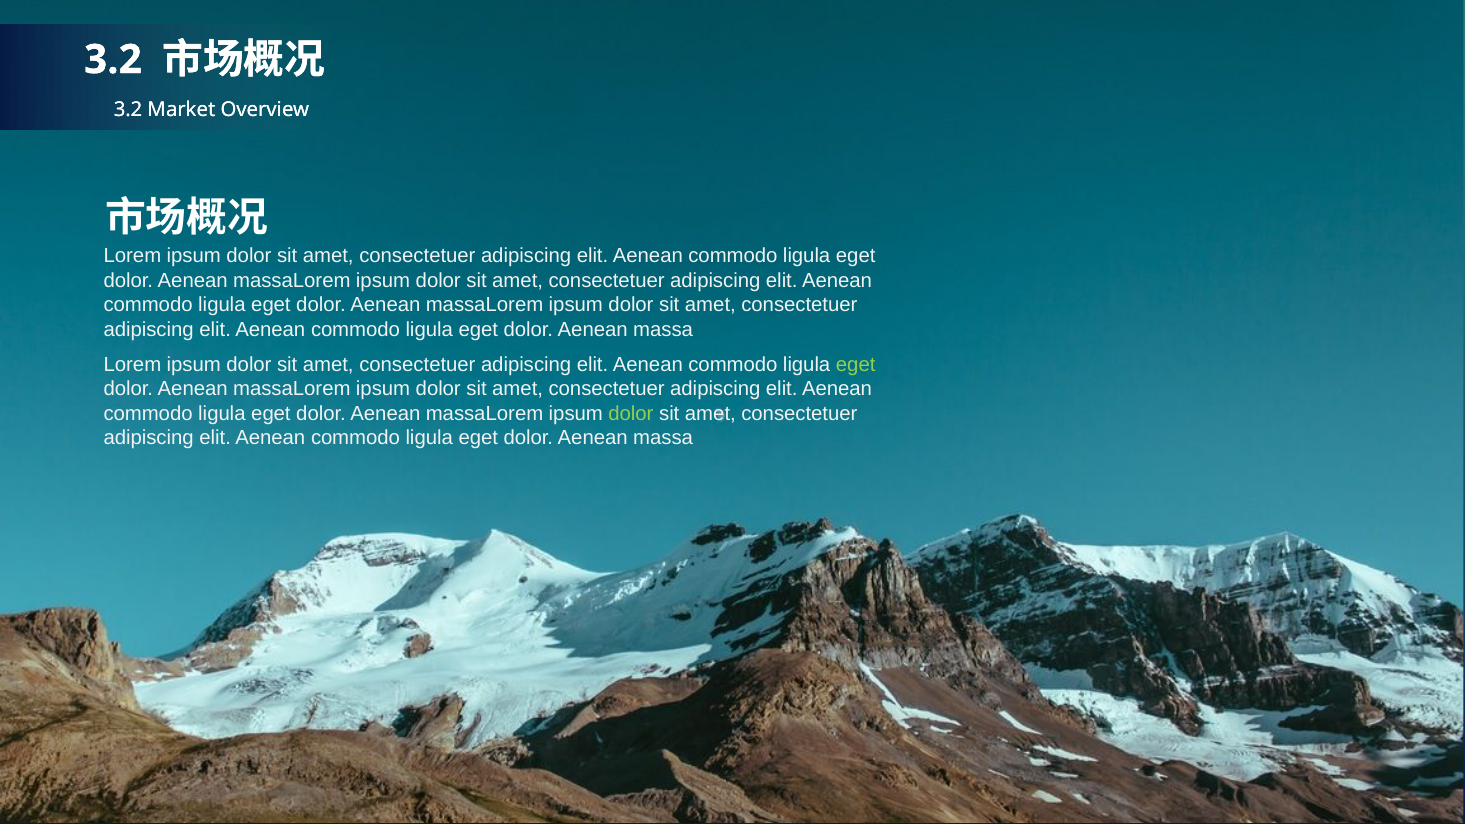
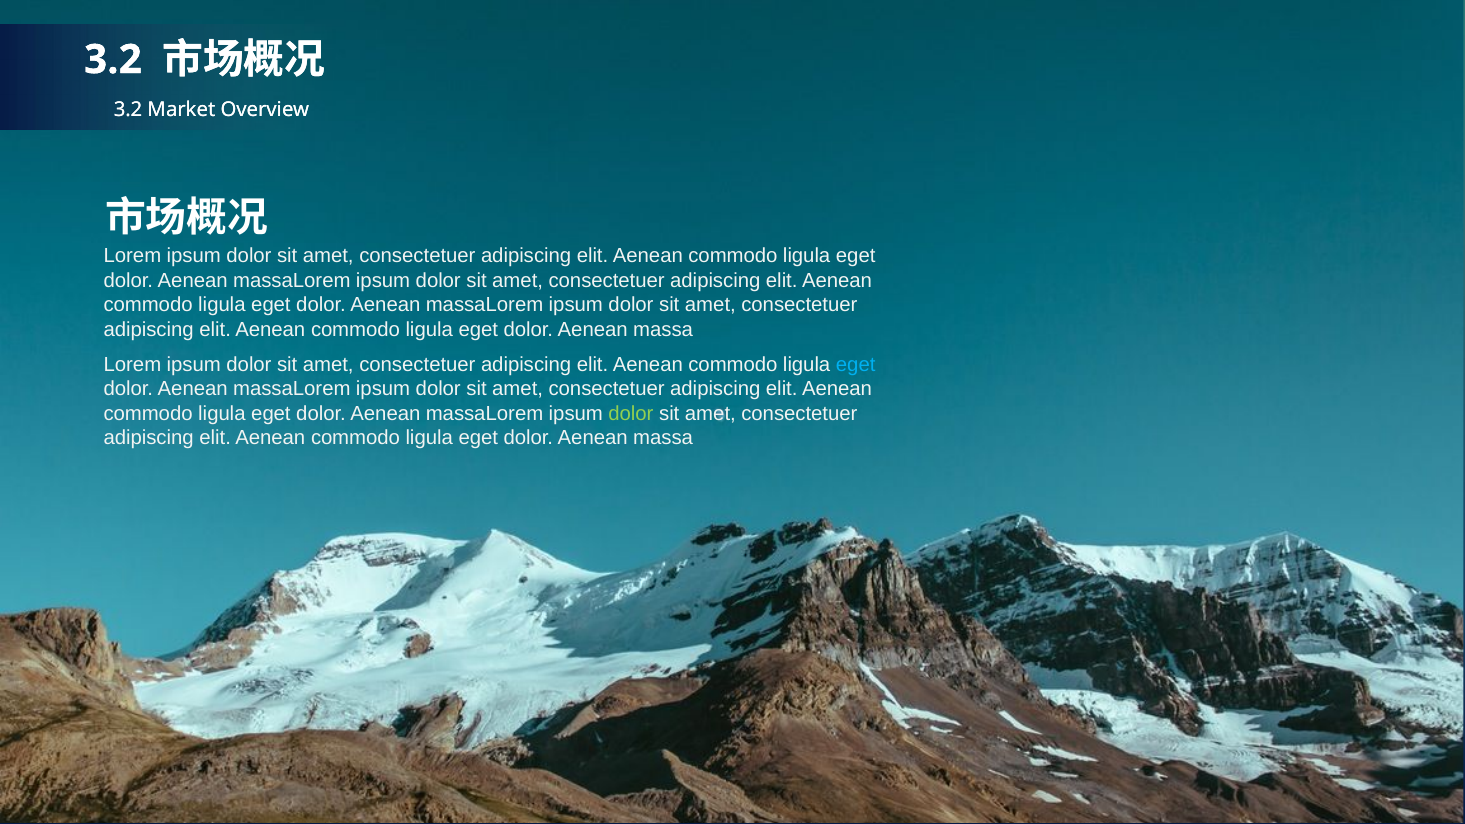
eget colour: light green -> light blue (856, 365)
